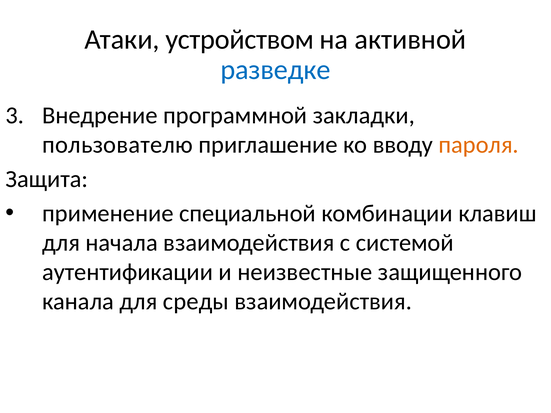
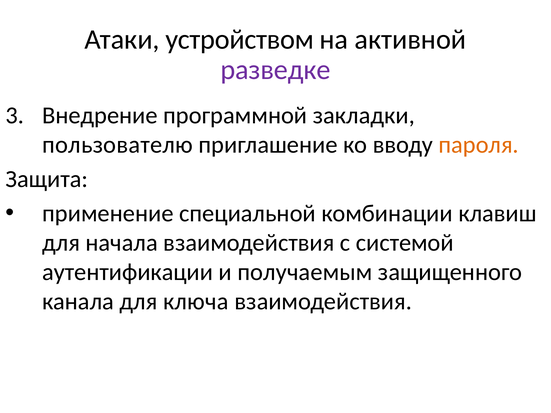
разведке colour: blue -> purple (276, 70)
неизвестные: неизвестные -> получаемым (305, 272)
среды: среды -> ключа (196, 302)
